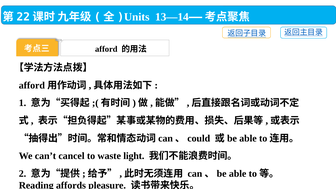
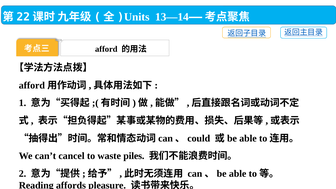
light: light -> piles (134, 156)
